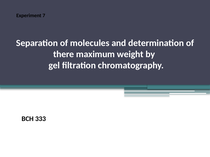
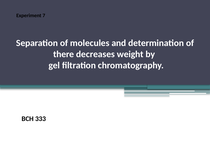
maximum: maximum -> decreases (95, 54)
